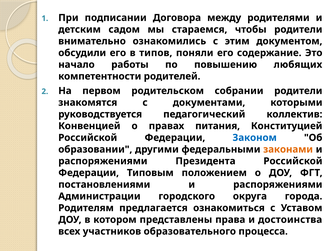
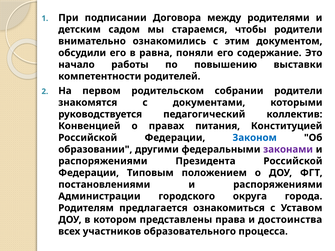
типов: типов -> равна (156, 53)
любящих: любящих -> выставки (298, 65)
законами colour: orange -> purple (288, 150)
